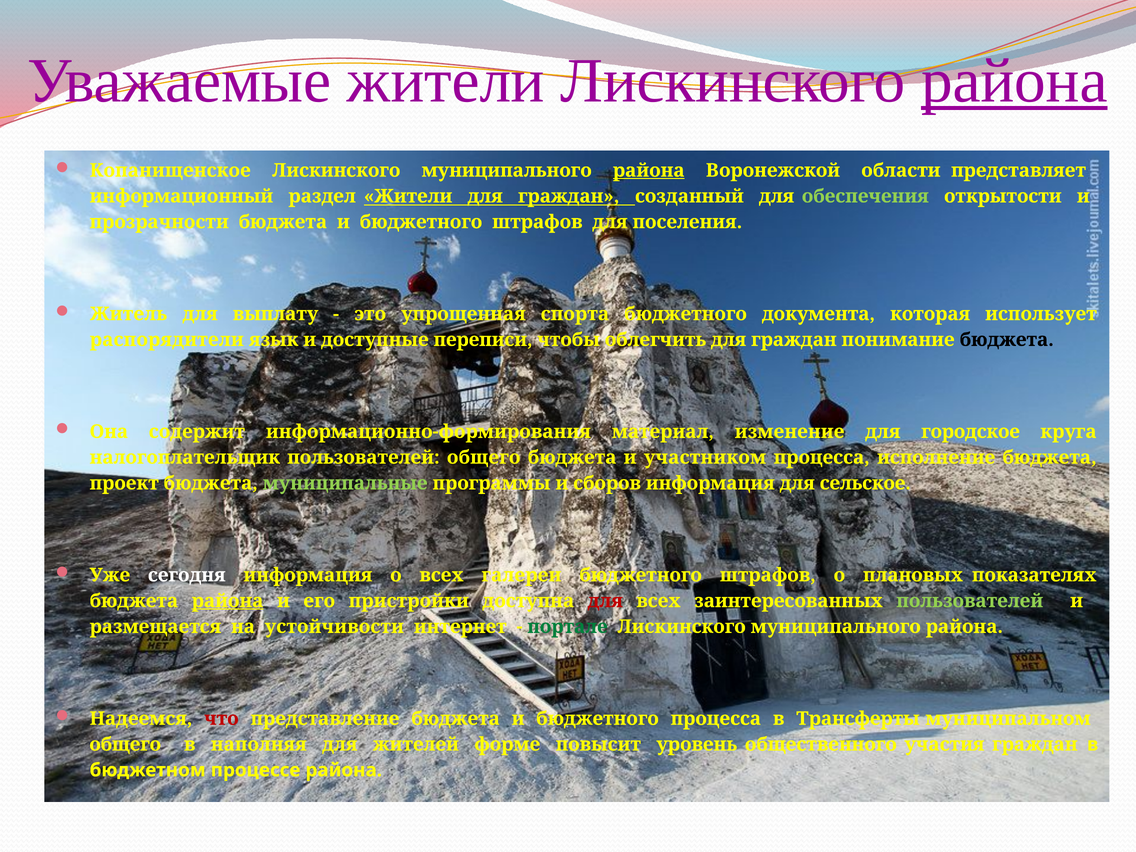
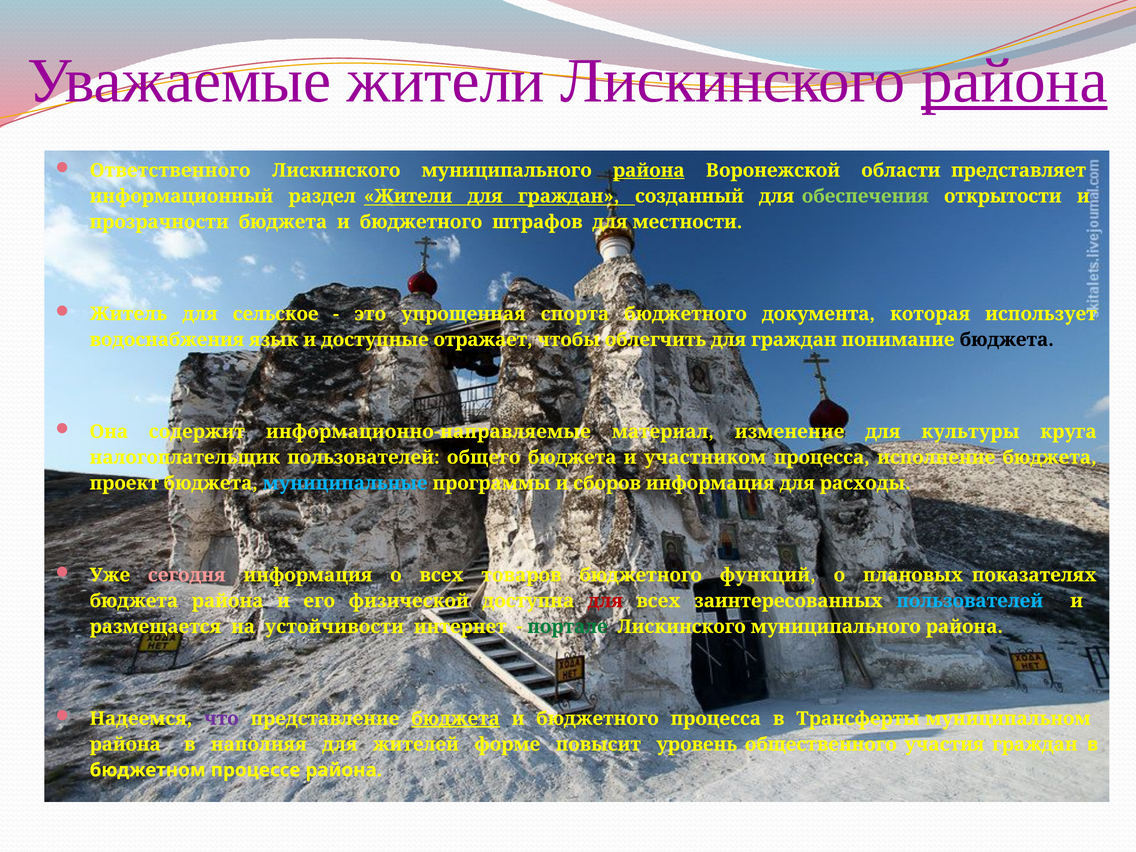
Копанищенское: Копанищенское -> Ответственного (170, 170)
поселения: поселения -> местности (687, 222)
выплату: выплату -> сельское (276, 314)
распорядители: распорядители -> водоснабжения (167, 340)
переписи: переписи -> отражает (483, 340)
информационно-формирования: информационно-формирования -> информационно-направляемые (428, 432)
городское: городское -> культуры (970, 432)
муниципальные colour: light green -> light blue (345, 483)
сельское: сельское -> расходы (865, 483)
сегодня colour: white -> pink (187, 575)
галереи: галереи -> товаров (521, 575)
штрафов: штрафов -> функций (768, 575)
района underline: present -> none (228, 601)
пристройки: пристройки -> физической (409, 601)
пользователей colour: light green -> light blue (970, 601)
что colour: red -> purple (221, 719)
бюджета underline: none -> present (456, 719)
общего: общего -> района (125, 744)
